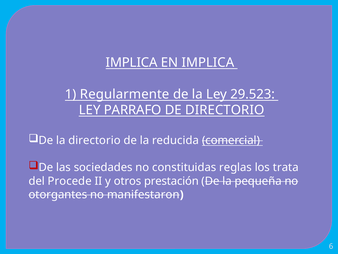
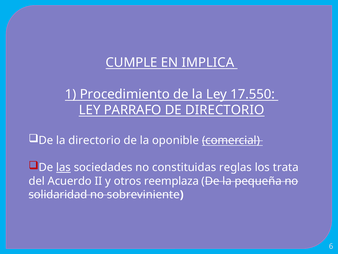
IMPLICA: IMPLICA -> CUMPLE (132, 62)
Regularmente: Regularmente -> Procedimiento (125, 94)
29.523: 29.523 -> 17.550 (253, 94)
reducida: reducida -> oponible (176, 140)
las underline: none -> present (63, 167)
Procede: Procede -> Acuerdo (70, 181)
prestación: prestación -> reemplaza (172, 181)
otorgantes: otorgantes -> solidaridad (58, 194)
manifestaron: manifestaron -> sobreviniente (143, 194)
